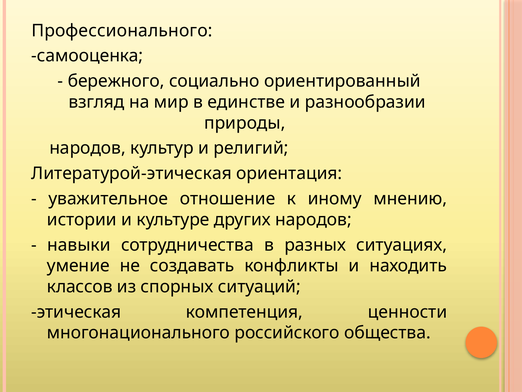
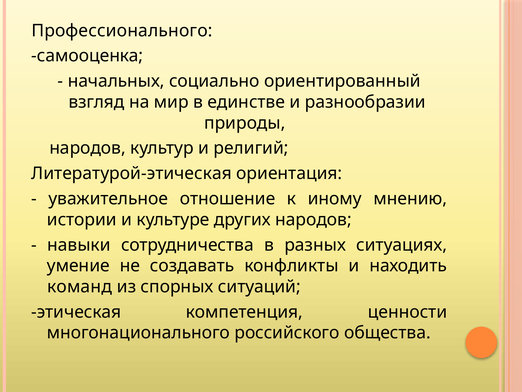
бережного: бережного -> начальных (116, 81)
классов: классов -> команд (80, 286)
